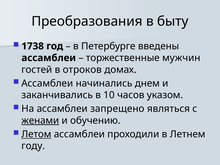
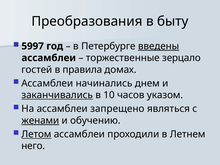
1738: 1738 -> 5997 (33, 46)
введены underline: none -> present (159, 46)
мужчин: мужчин -> зерцало (181, 58)
отроков: отроков -> правила (82, 70)
заканчивались underline: none -> present (57, 95)
году: году -> него (33, 146)
